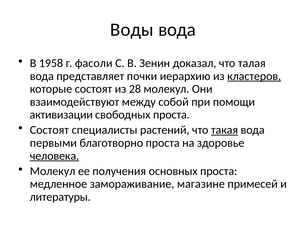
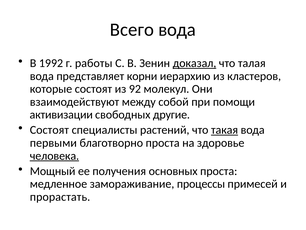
Воды: Воды -> Всего (132, 30)
1958: 1958 -> 1992 (51, 63)
фасоли: фасоли -> работы (94, 63)
доказал underline: none -> present (194, 63)
почки: почки -> корни (142, 76)
кластеров underline: present -> none (254, 76)
28: 28 -> 92 (135, 89)
свободных проста: проста -> другие (171, 114)
Молекул: Молекул -> Мощный (53, 171)
магазине: магазине -> процессы (201, 184)
литературы: литературы -> прорастать (60, 196)
